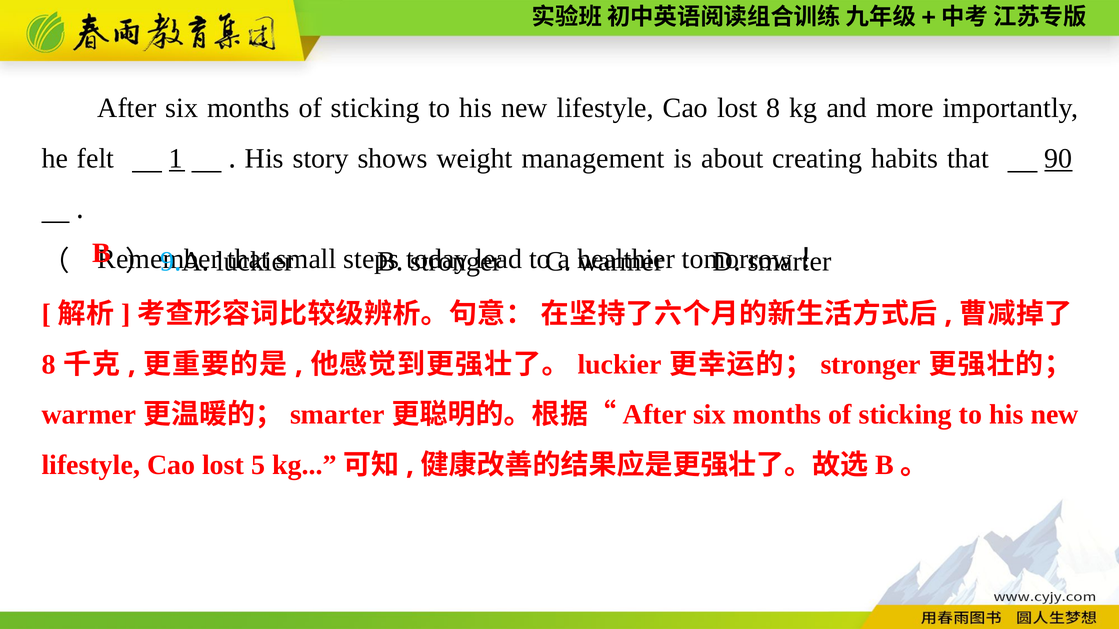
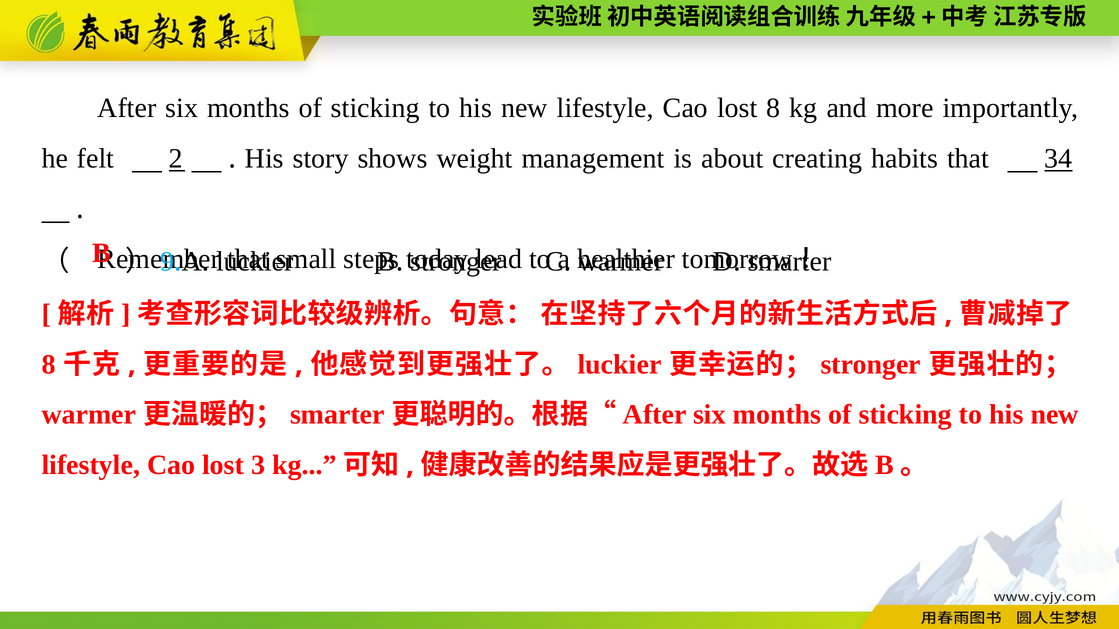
1: 1 -> 2 (176, 159)
90: 90 -> 34 (1058, 159)
5: 5 -> 3 (258, 465)
